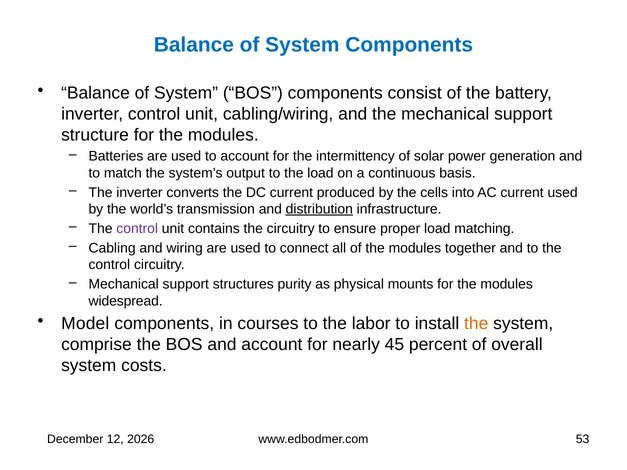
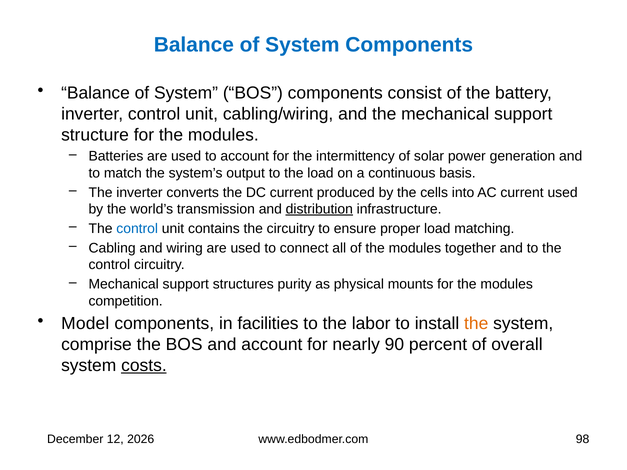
control colour: purple -> blue (137, 229)
widespread: widespread -> competition (126, 301)
courses: courses -> facilities (268, 324)
45: 45 -> 90 (394, 345)
costs underline: none -> present (144, 366)
53: 53 -> 98 (583, 440)
